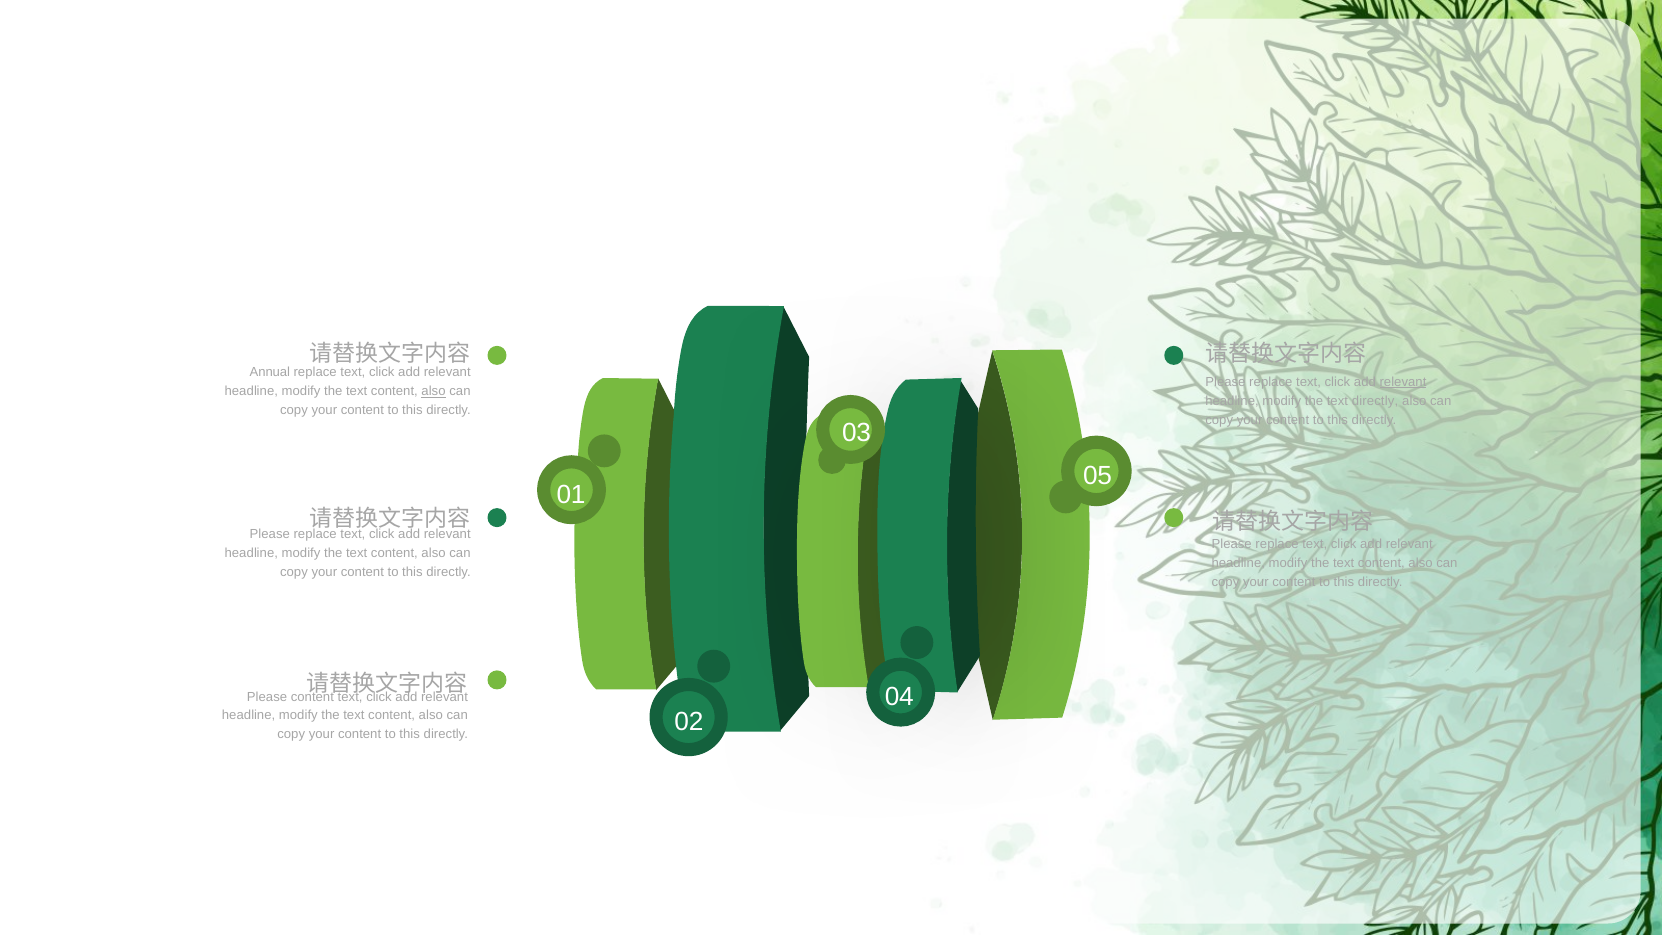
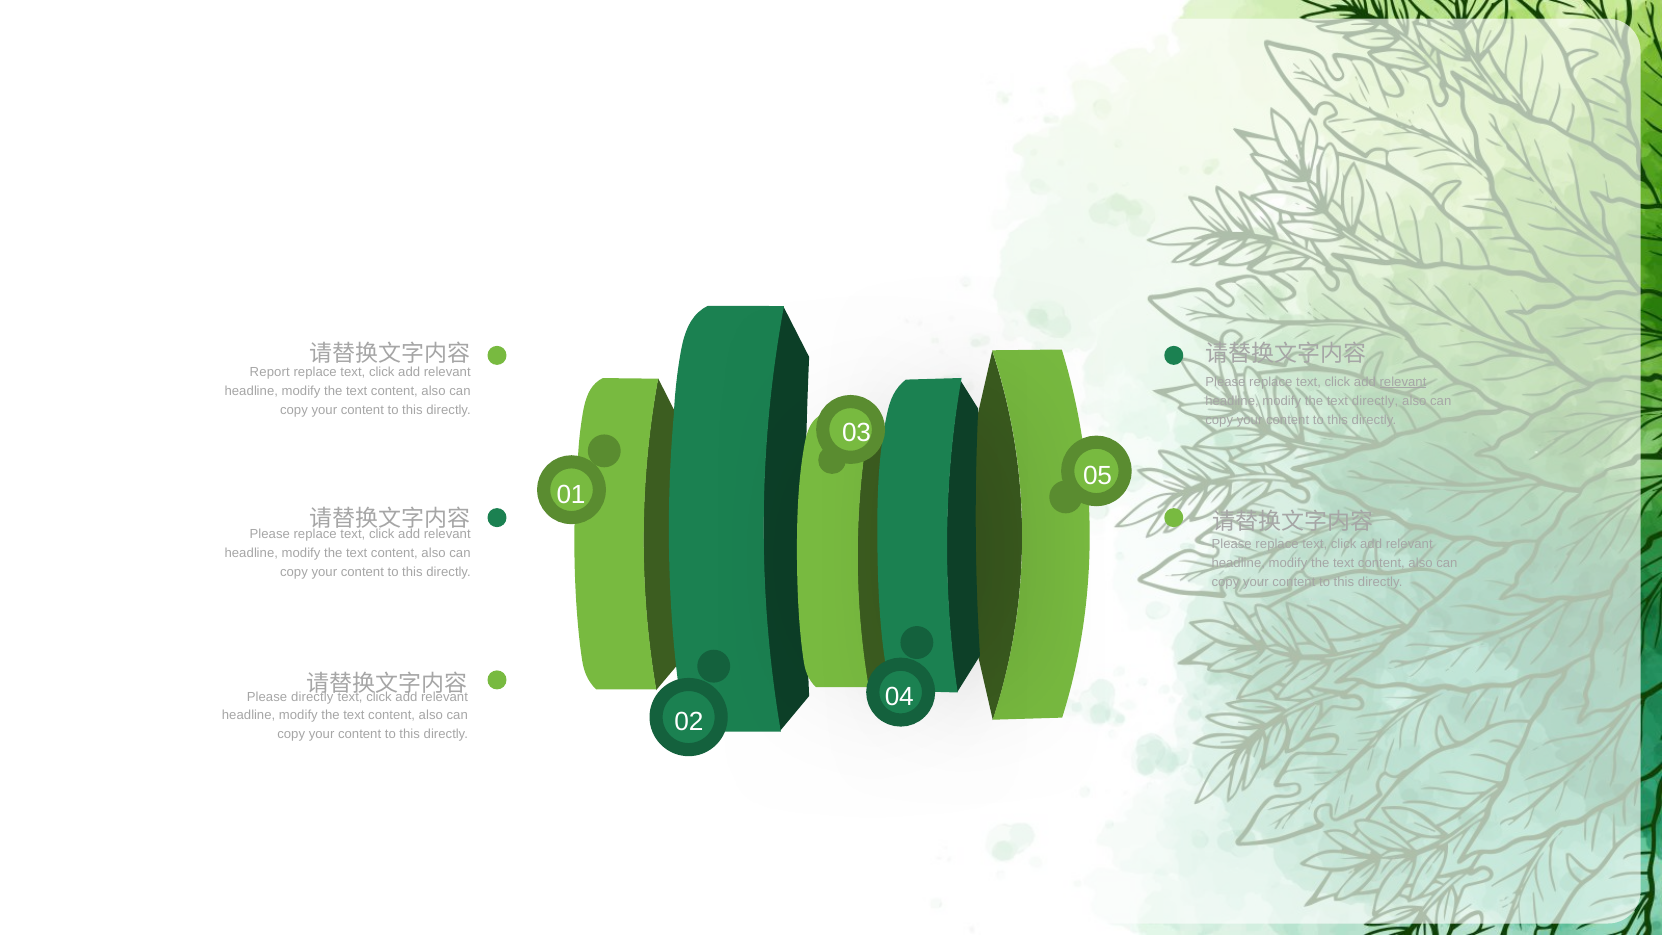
Annual: Annual -> Report (270, 372)
also underline: present -> none (434, 391)
Please content: content -> directly (312, 697)
